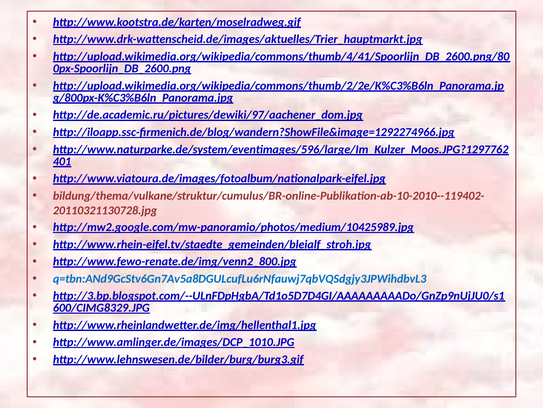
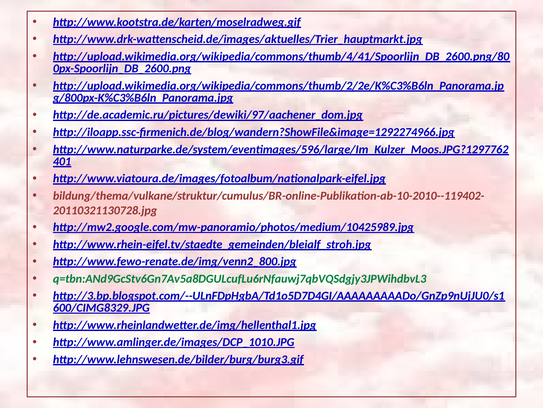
q=tbn:ANd9GcStv6Gn7Av5a8DGULcufLu6rNfauwj7qbVQSdgjy3JPWihdbvL3 colour: blue -> green (240, 278)
